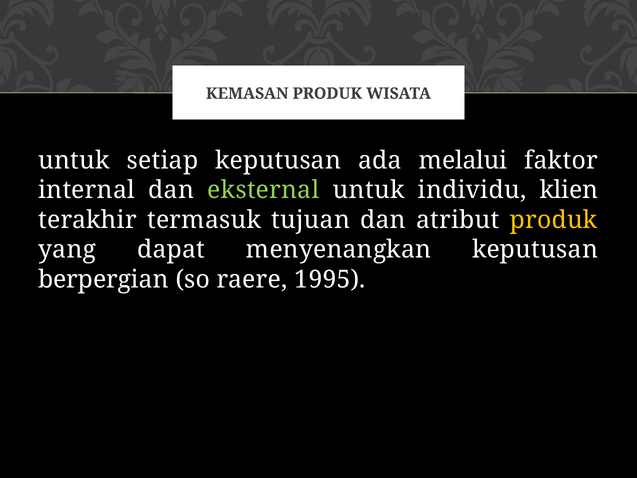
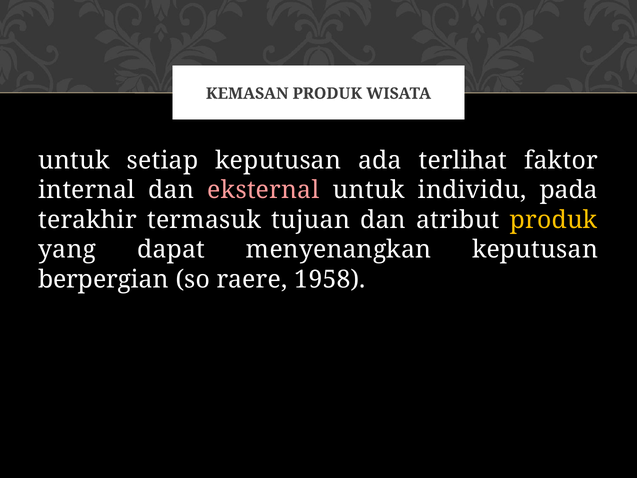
melalui: melalui -> terlihat (463, 161)
eksternal colour: light green -> pink (263, 190)
klien: klien -> pada (569, 190)
1995: 1995 -> 1958 (330, 279)
